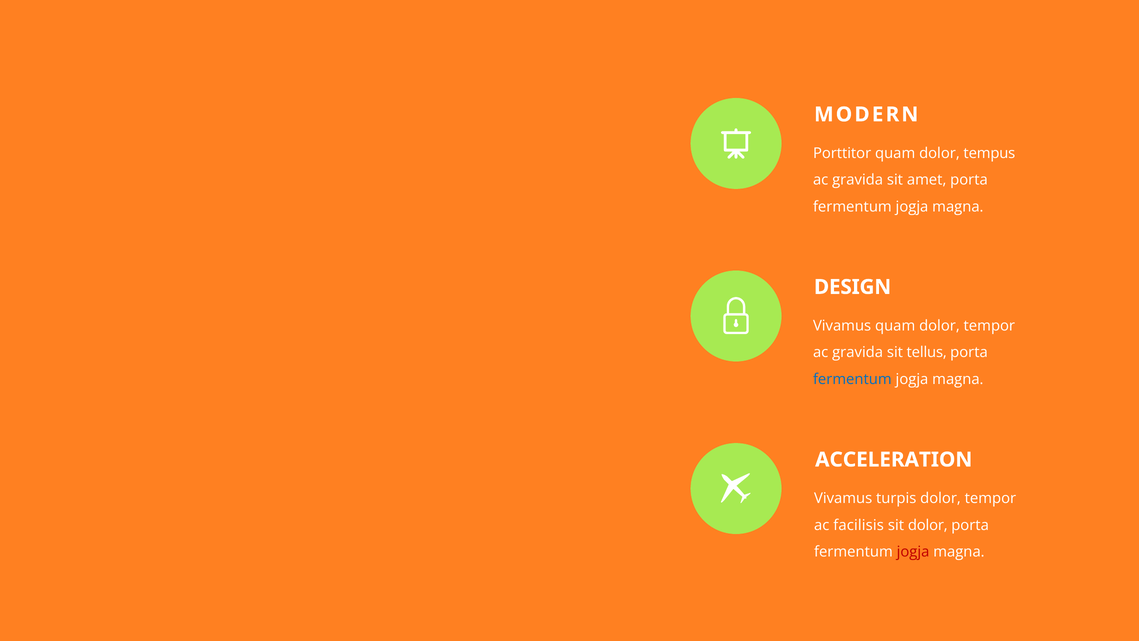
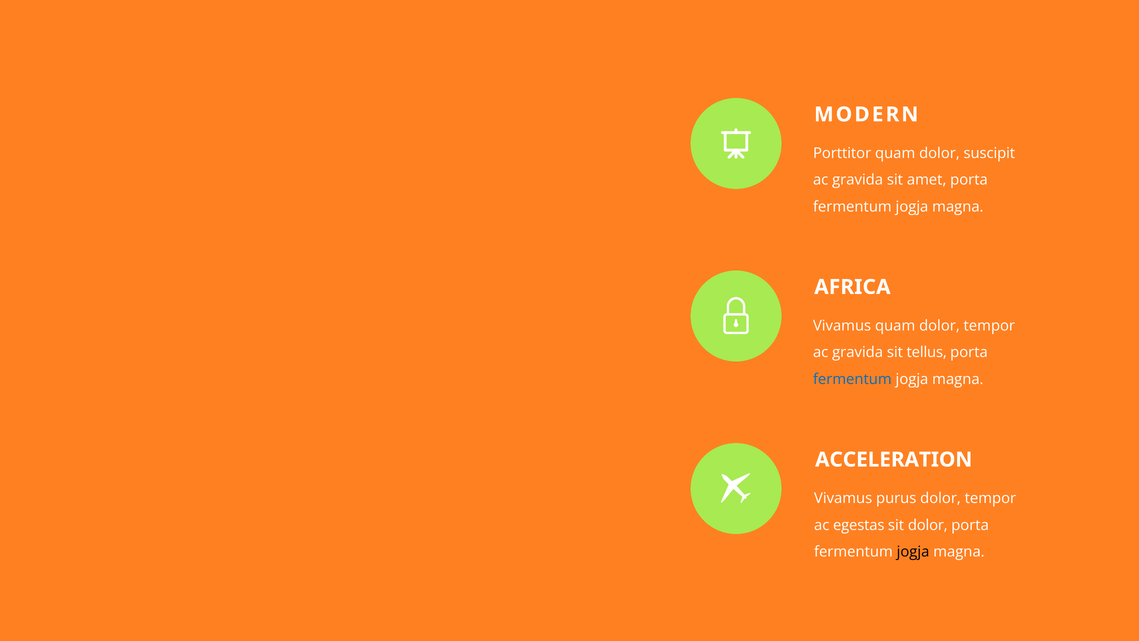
tempus: tempus -> suscipit (989, 153)
DESIGN: DESIGN -> AFRICA (852, 287)
turpis: turpis -> purus (896, 498)
facilisis: facilisis -> egestas (859, 525)
jogja colour: red -> black (913, 552)
